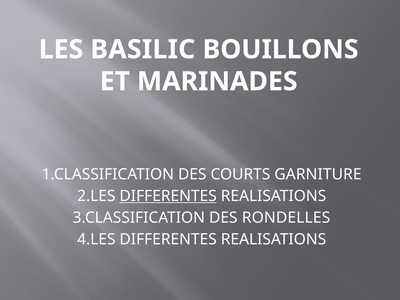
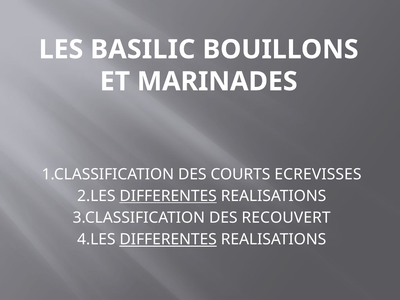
GARNITURE: GARNITURE -> ECREVISSES (318, 174)
RONDELLES: RONDELLES -> RECOUVERT (286, 218)
DIFFERENTES underline: none -> present (168, 239)
